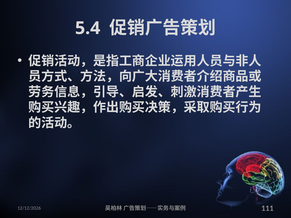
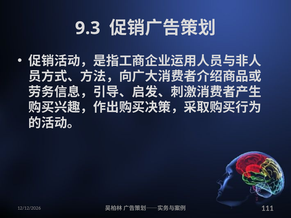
5.4: 5.4 -> 9.3 (88, 28)
